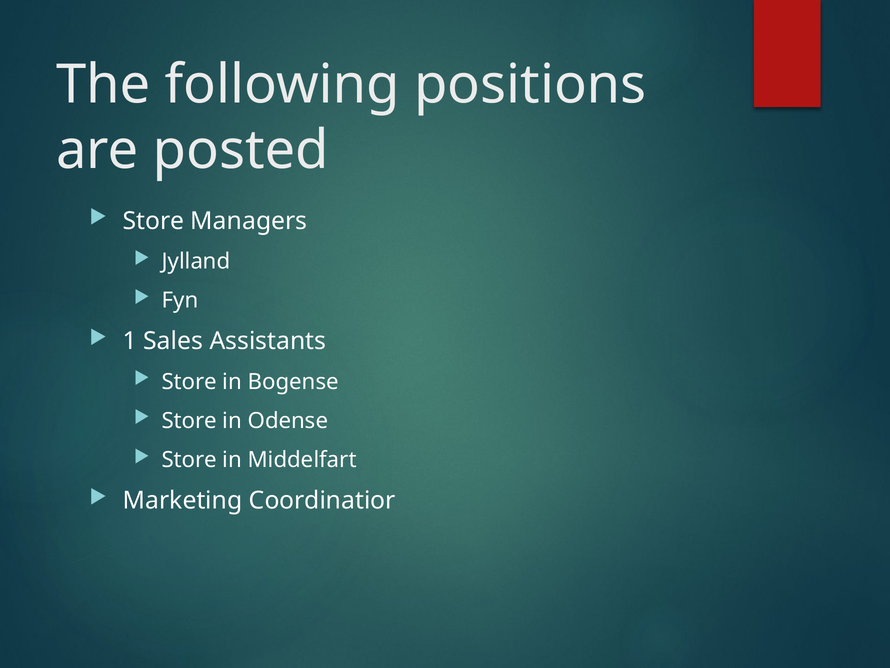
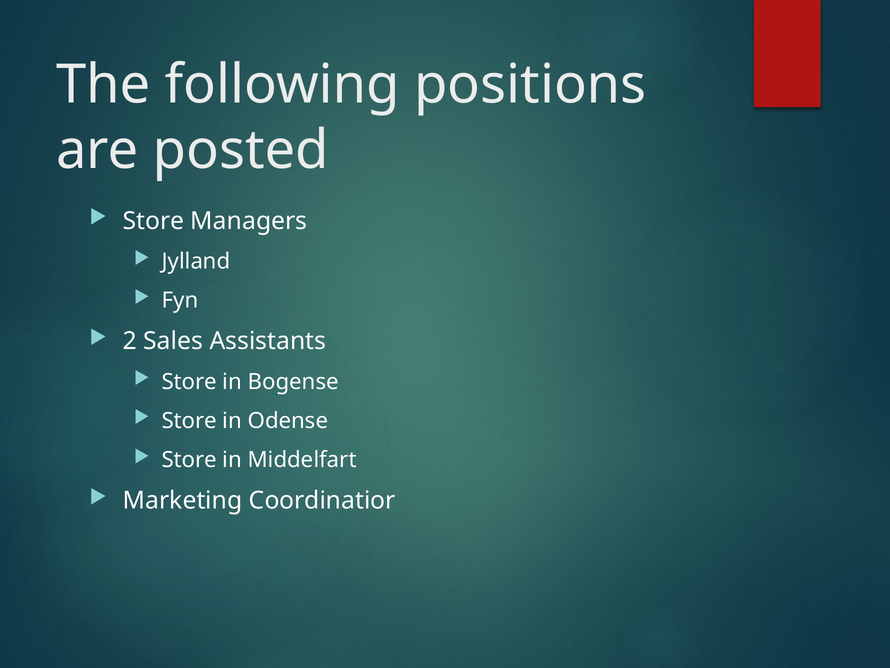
1: 1 -> 2 (130, 341)
